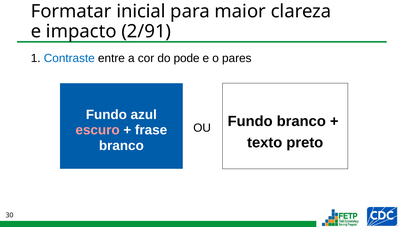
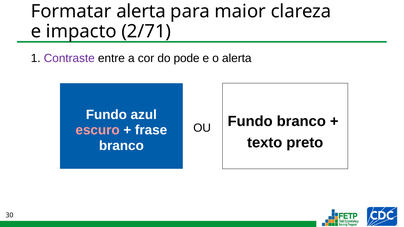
Formatar inicial: inicial -> alerta (141, 11)
2/91: 2/91 -> 2/71 (146, 31)
Contraste colour: blue -> purple (69, 58)
o pares: pares -> alerta (237, 58)
